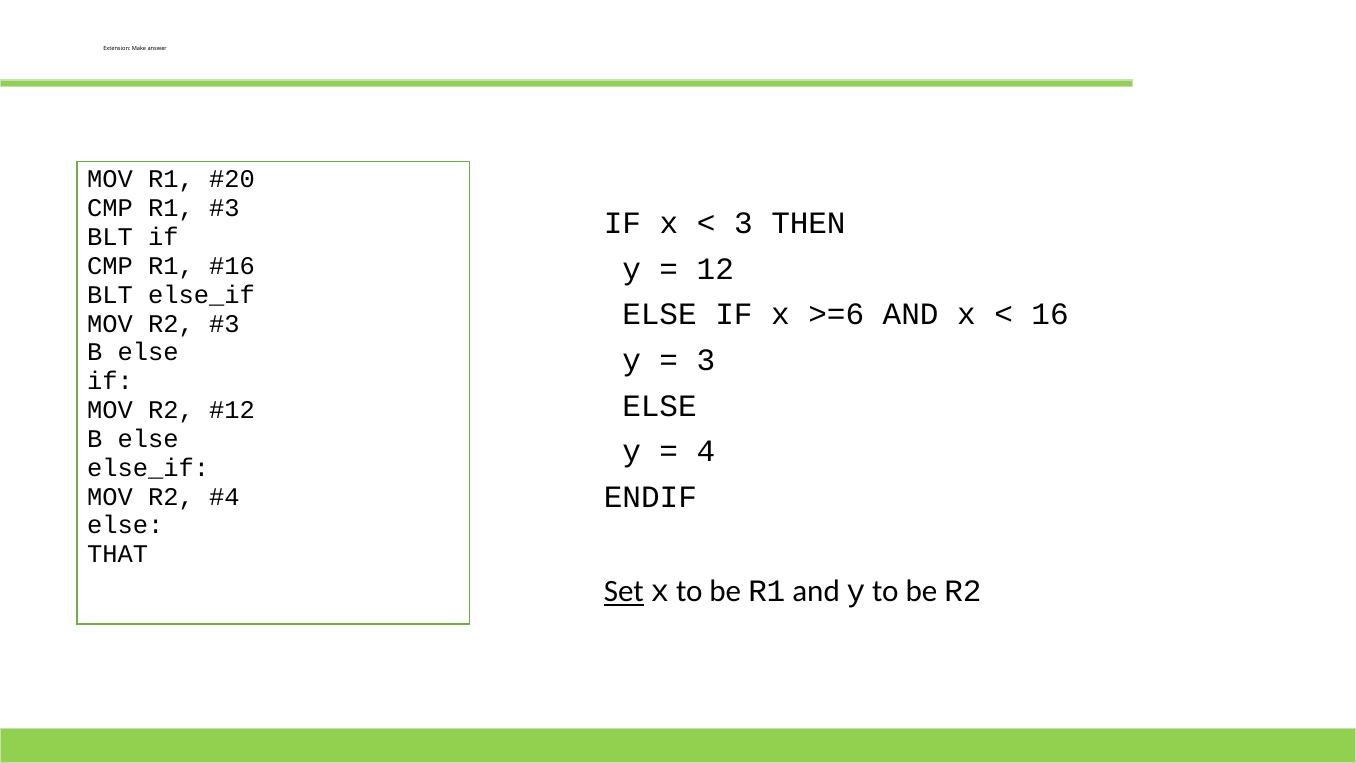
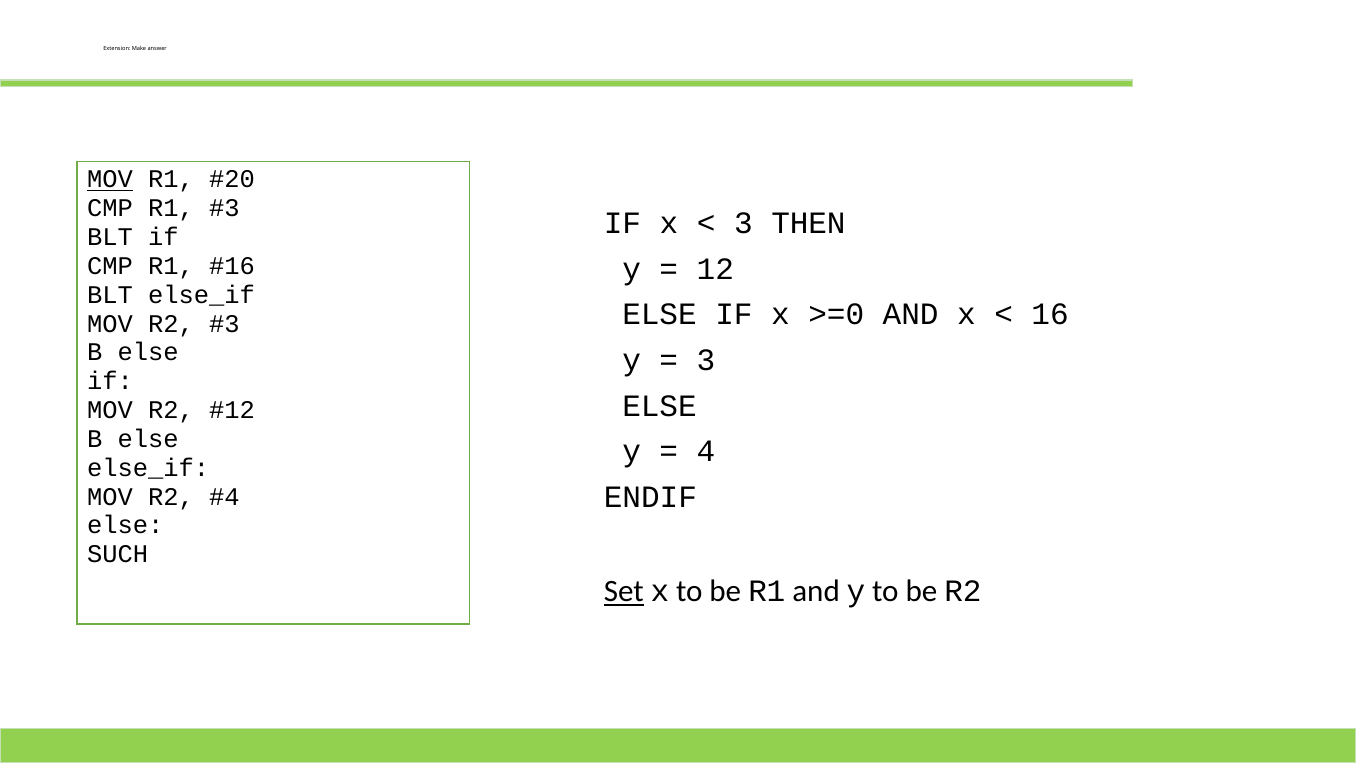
MOV underline: none -> present (110, 179)
>=6: >=6 -> >=0 (836, 315)
THAT: THAT -> SUCH (118, 554)
